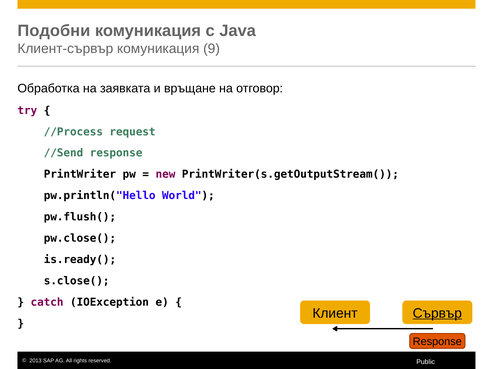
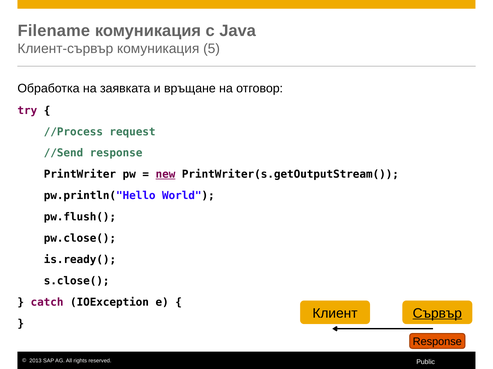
Подобни: Подобни -> Filename (54, 31)
9: 9 -> 5 (212, 49)
new underline: none -> present (165, 175)
